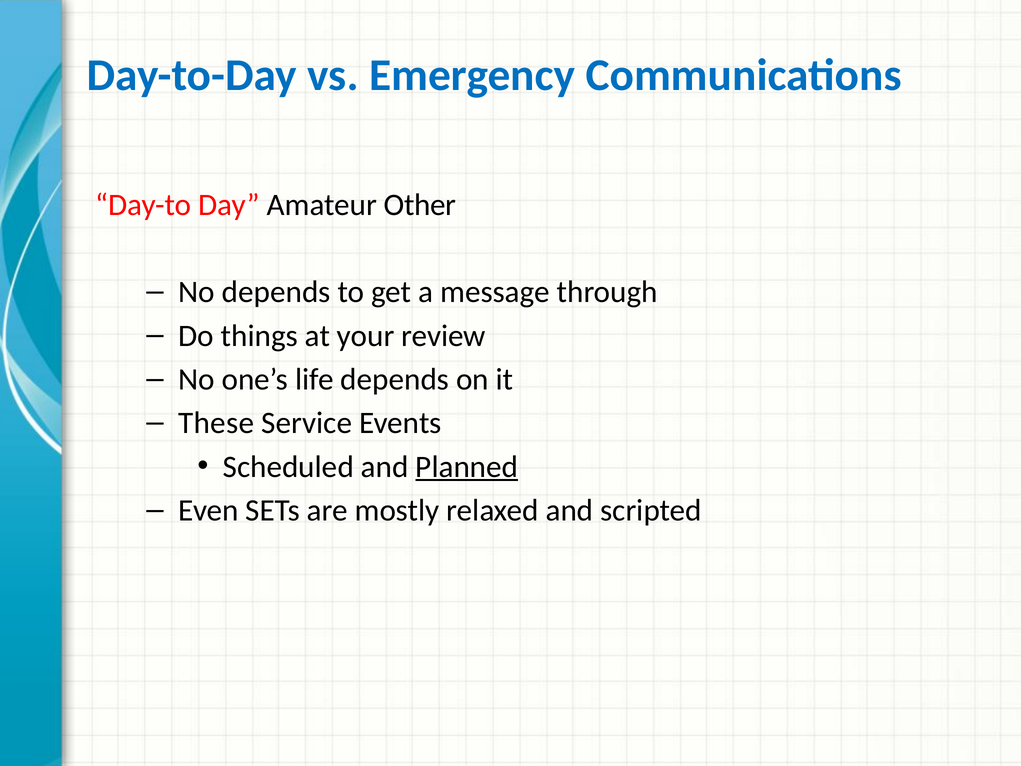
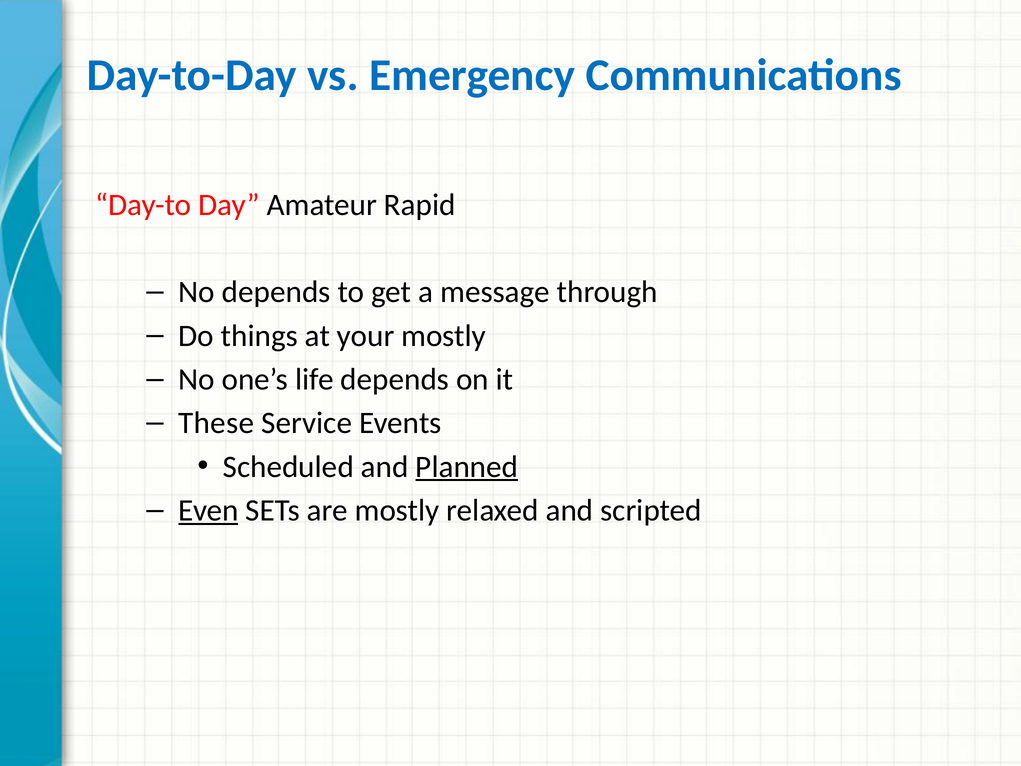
Other: Other -> Rapid (420, 205)
your review: review -> mostly (443, 336)
Even underline: none -> present (208, 510)
